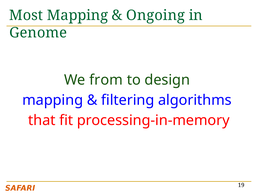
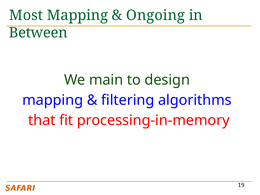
Genome: Genome -> Between (38, 33)
from: from -> main (106, 80)
